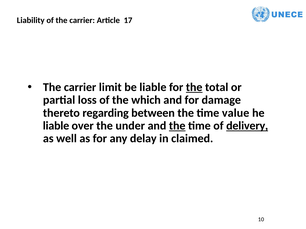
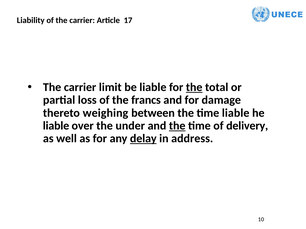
which: which -> francs (146, 100)
regarding: regarding -> weighing (105, 113)
time value: value -> liable (236, 113)
delivery underline: present -> none (247, 126)
delay underline: none -> present (143, 139)
claimed: claimed -> address (192, 139)
